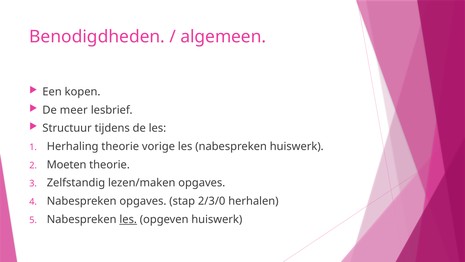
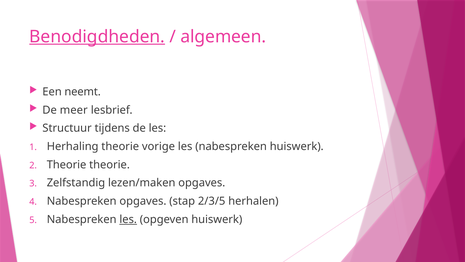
Benodigdheden underline: none -> present (97, 37)
kopen: kopen -> neemt (83, 92)
Moeten: Moeten -> Theorie (67, 164)
2/3/0: 2/3/0 -> 2/3/5 (212, 201)
